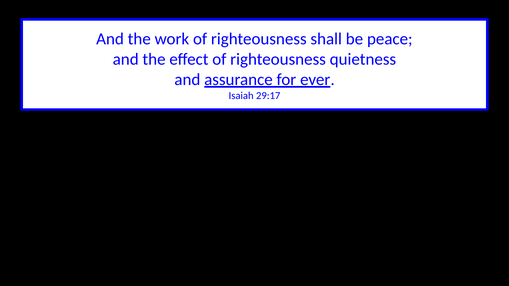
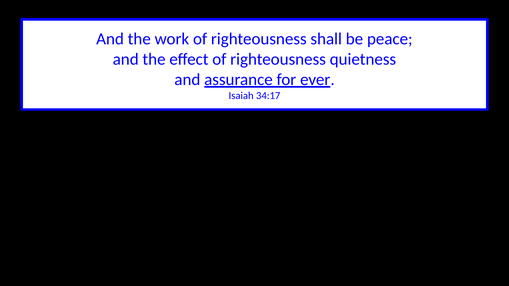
29:17: 29:17 -> 34:17 (268, 96)
